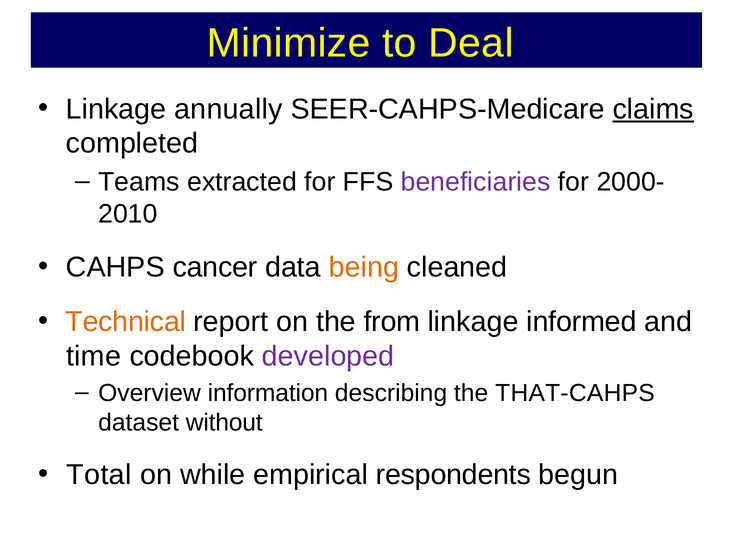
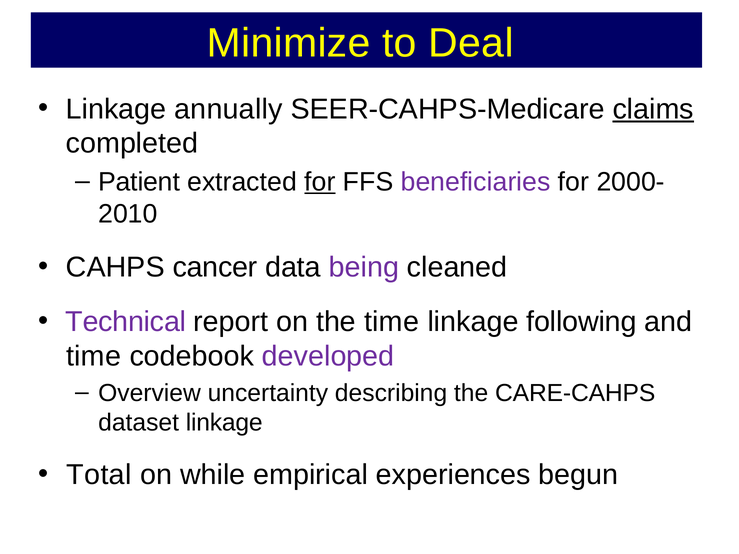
Teams: Teams -> Patient (139, 182)
for underline: none -> present (320, 182)
being colour: orange -> purple (364, 268)
Technical colour: orange -> purple (126, 322)
the from: from -> time (392, 322)
informed: informed -> following (581, 322)
information: information -> uncertainty (268, 393)
THAT-CAHPS: THAT-CAHPS -> CARE-CAHPS (575, 393)
dataset without: without -> linkage (224, 423)
respondents: respondents -> experiences (453, 475)
